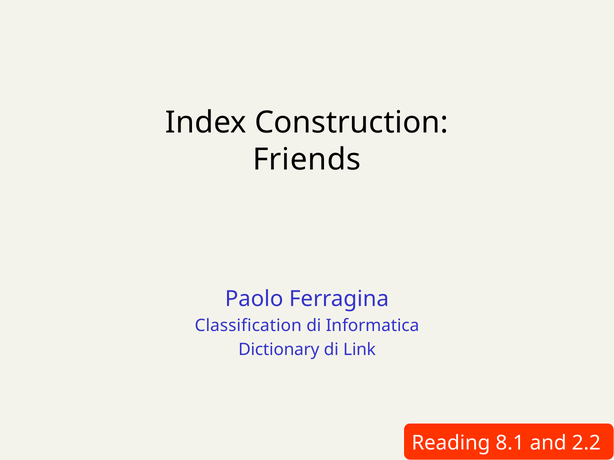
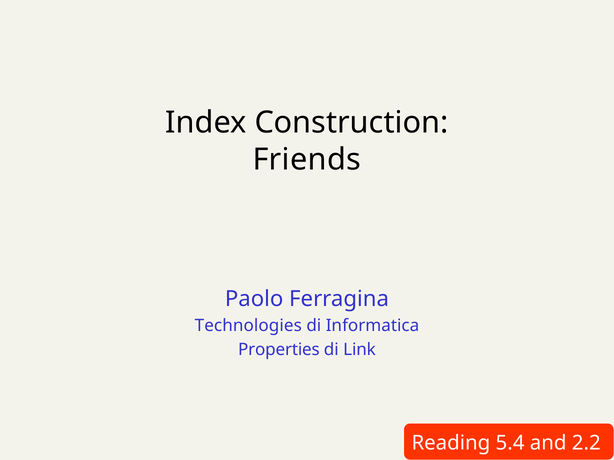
Classification: Classification -> Technologies (248, 326)
Dictionary: Dictionary -> Properties (279, 350)
8.1: 8.1 -> 5.4 (510, 443)
